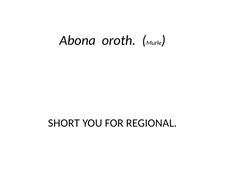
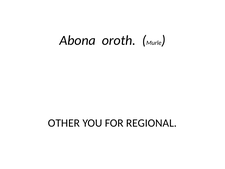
SHORT: SHORT -> OTHER (64, 123)
